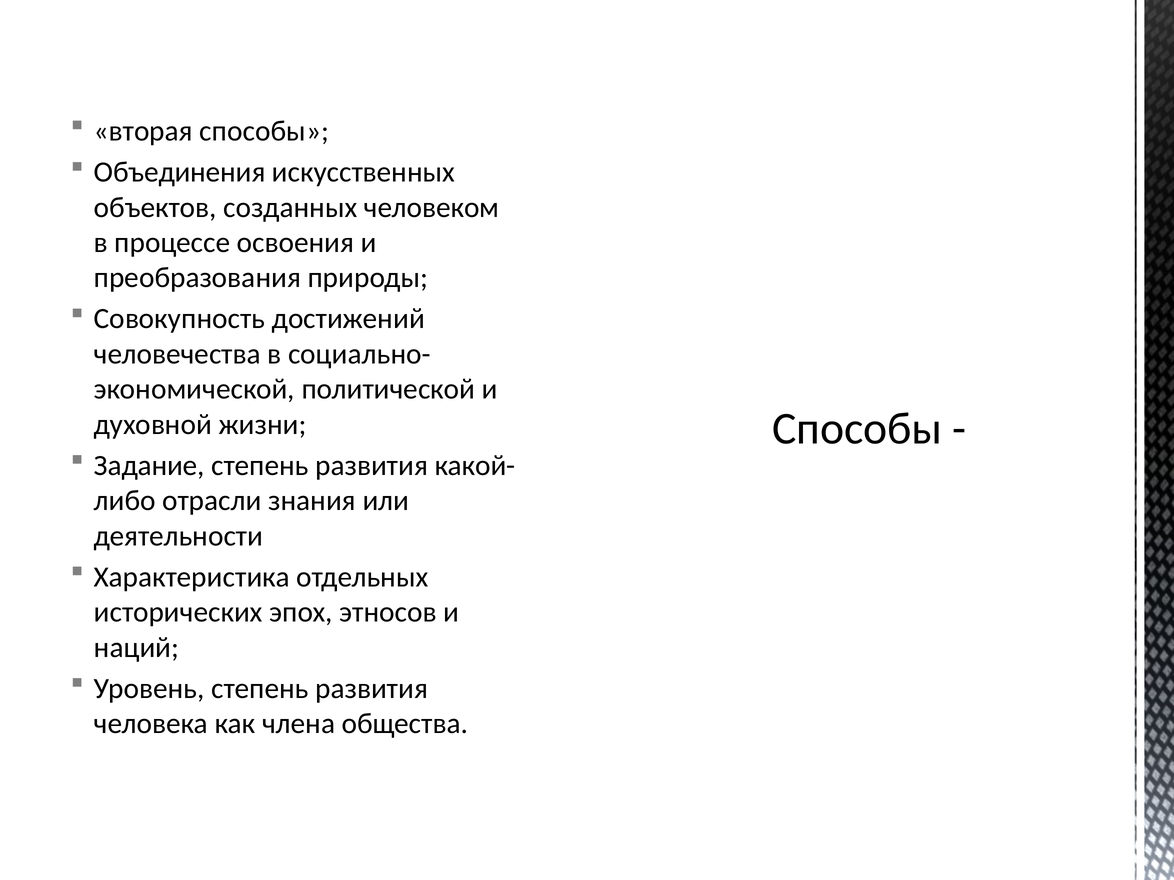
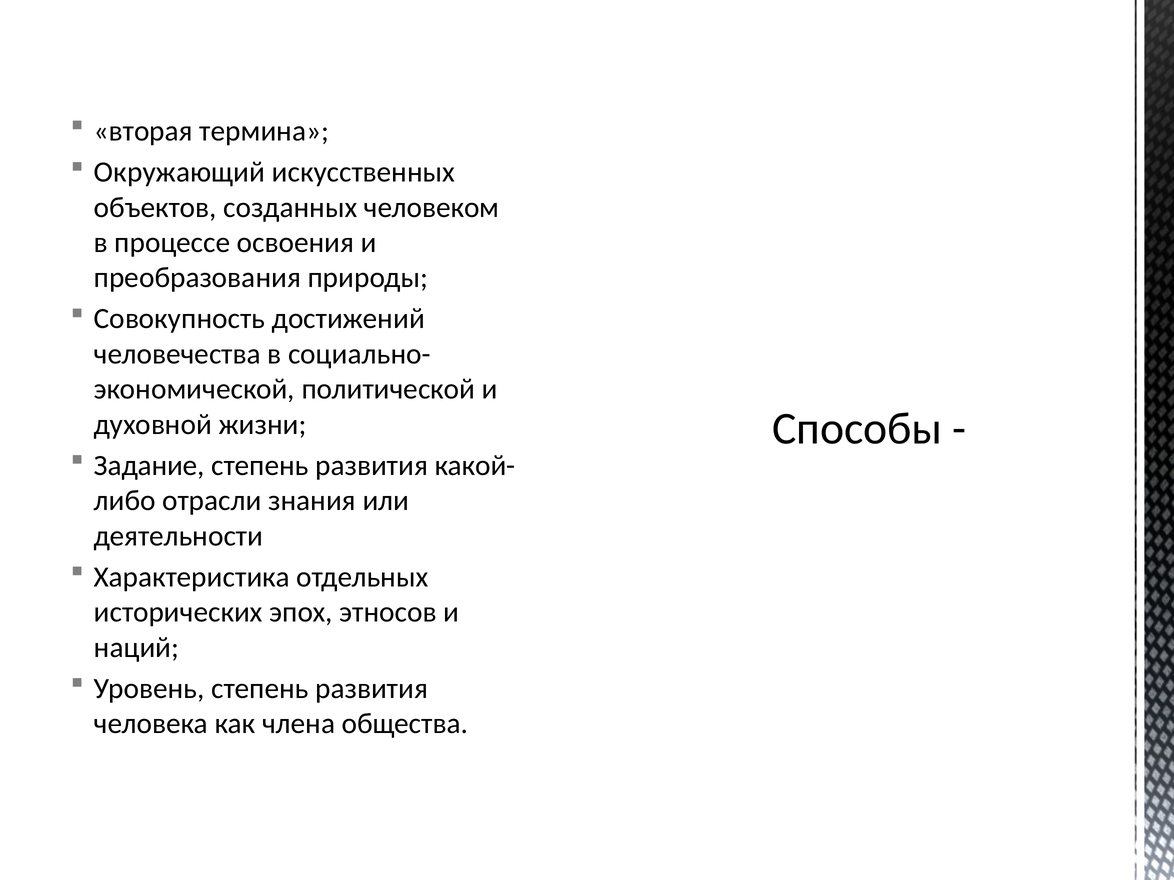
вторая способы: способы -> термина (264, 131)
Объединения: Объединения -> Окружающий (180, 172)
